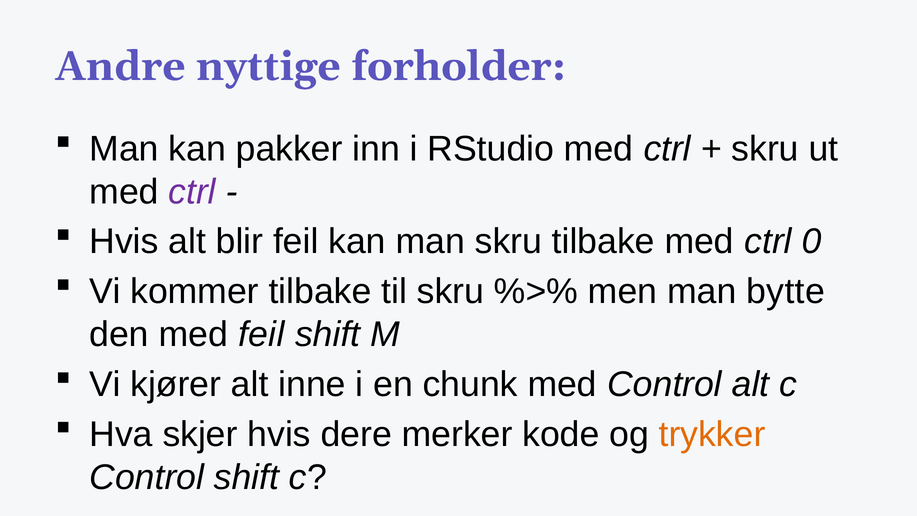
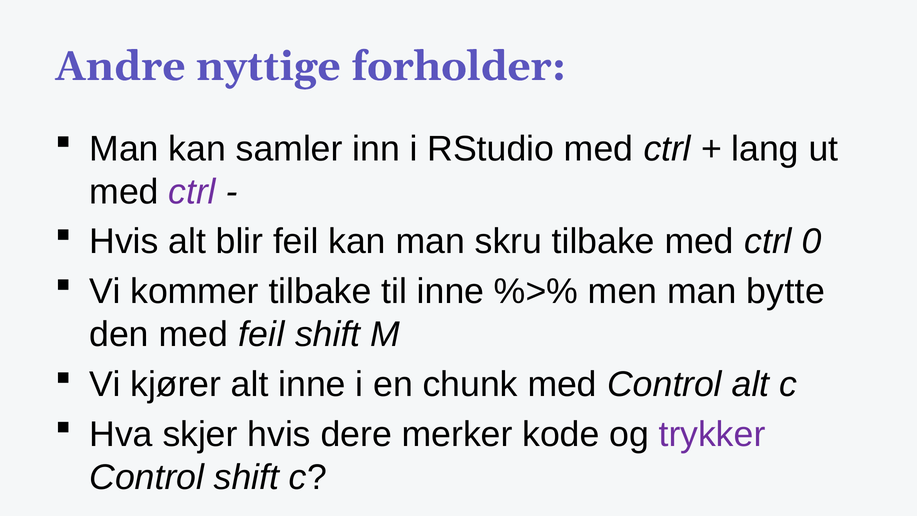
pakker: pakker -> samler (289, 149)
skru: skru -> lang (765, 149)
til skru: skru -> inne (451, 292)
trykker colour: orange -> purple (712, 434)
